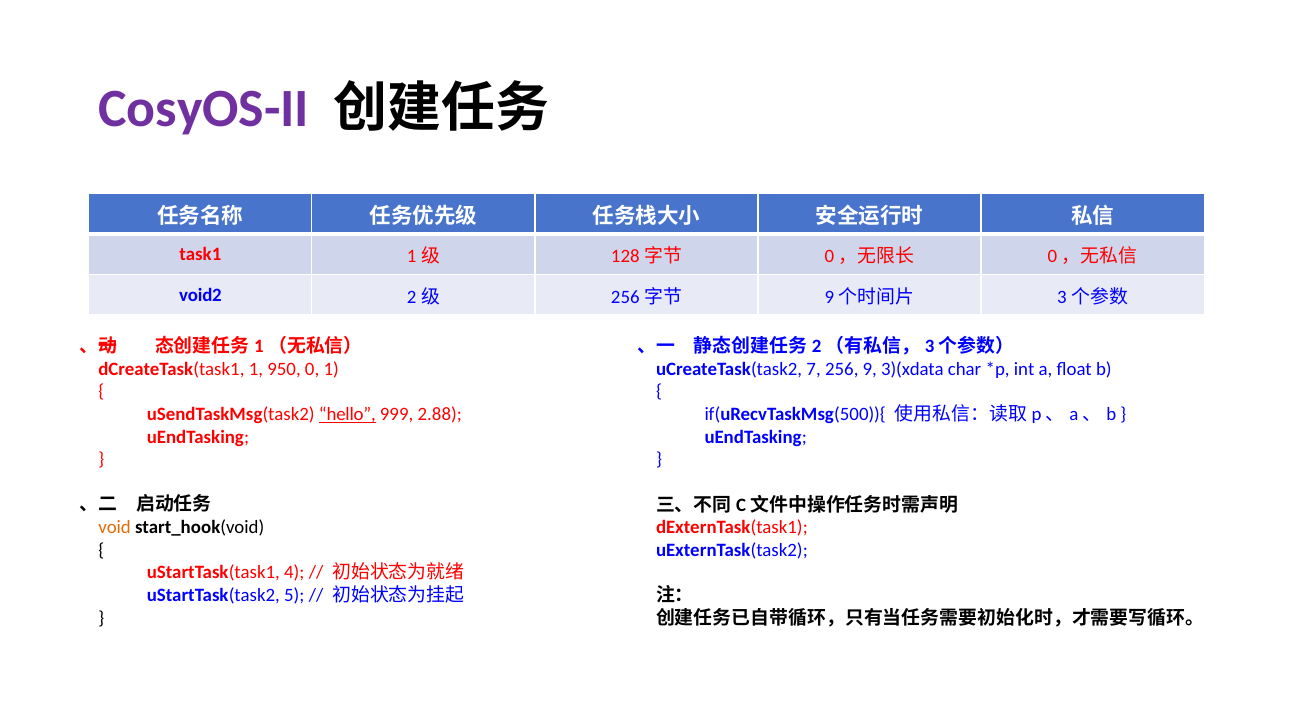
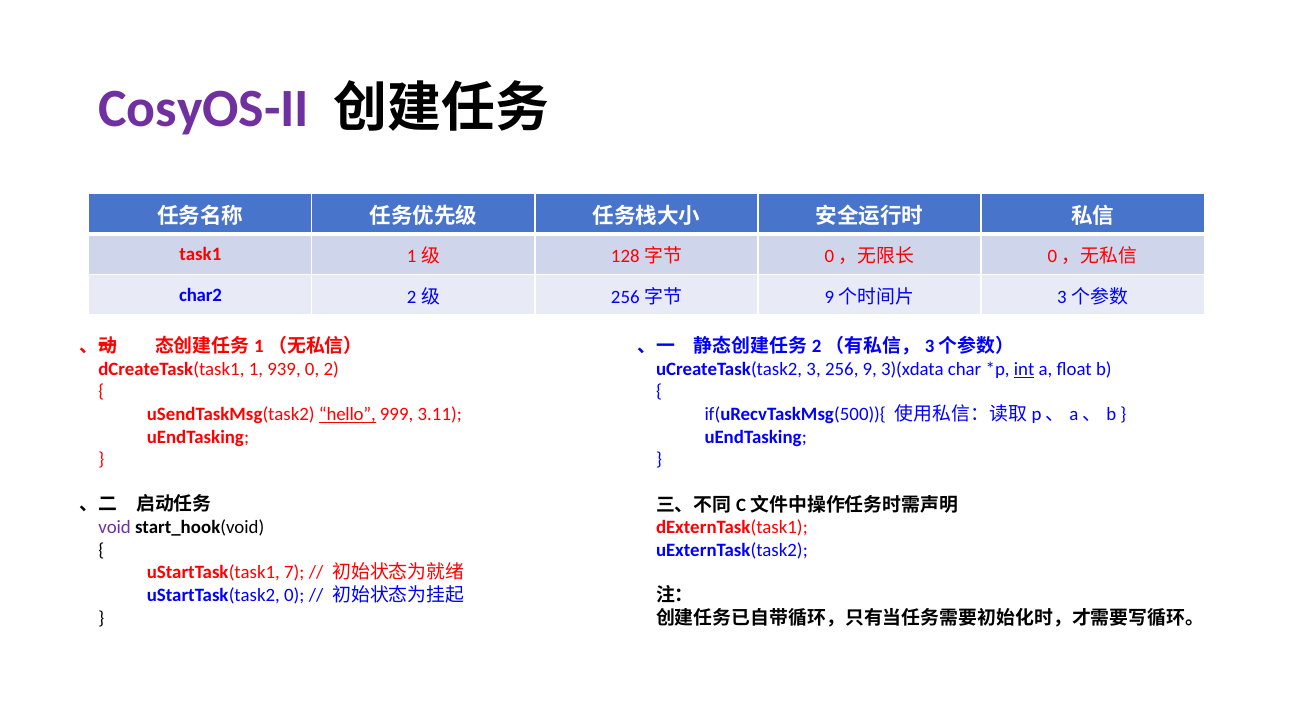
void2: void2 -> char2 (200, 295)
950: 950 -> 939 (284, 369)
0 1: 1 -> 2 (331, 369)
7: 7 -> 3 (814, 369)
int underline: none -> present (1024, 369)
2.88: 2.88 -> 3.11 (440, 414)
void colour: orange -> purple (115, 528)
4: 4 -> 7 (294, 573)
uStartTask(task2 5: 5 -> 0 (294, 596)
